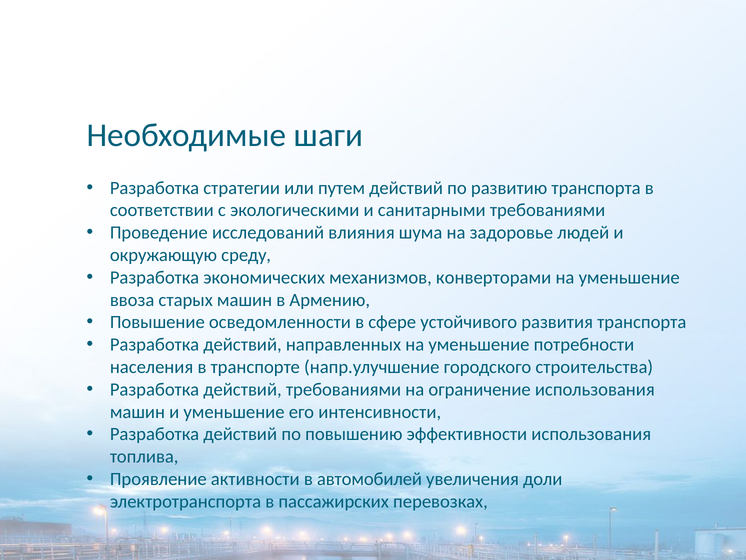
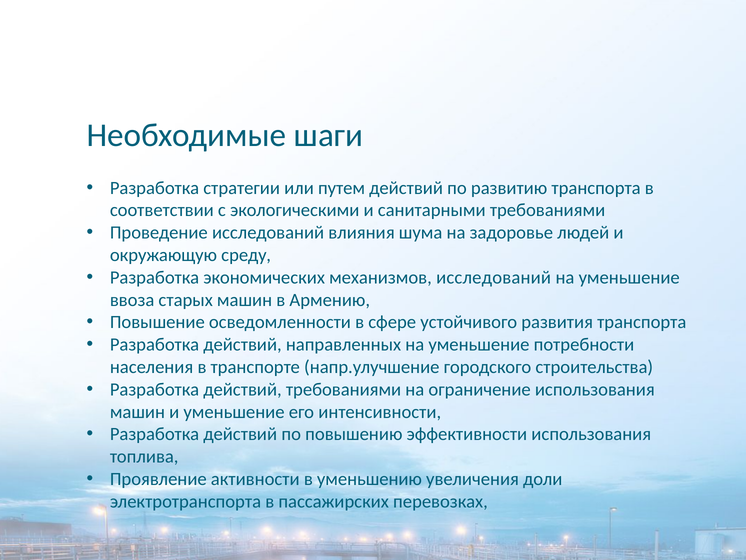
механизмов конверторами: конверторами -> исследований (494, 277)
автомобилей: автомобилей -> уменьшению (369, 479)
